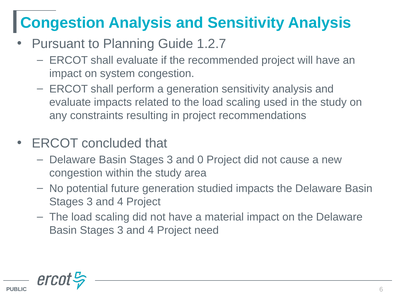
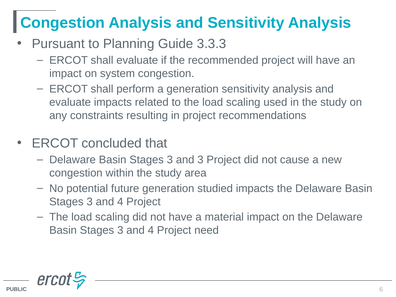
1.2.7: 1.2.7 -> 3.3.3 (212, 44)
and 0: 0 -> 3 (200, 160)
